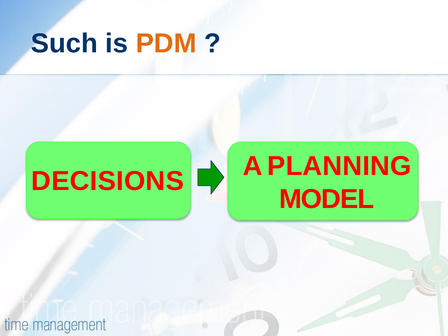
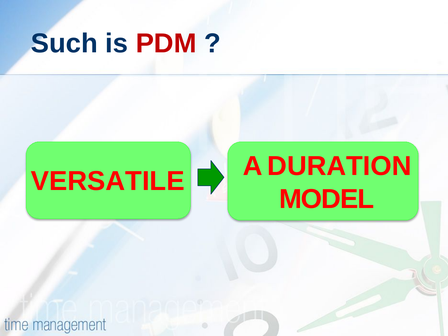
PDM colour: orange -> red (166, 44)
PLANNING: PLANNING -> DURATION (339, 166)
DECISIONS: DECISIONS -> VERSATILE (108, 181)
